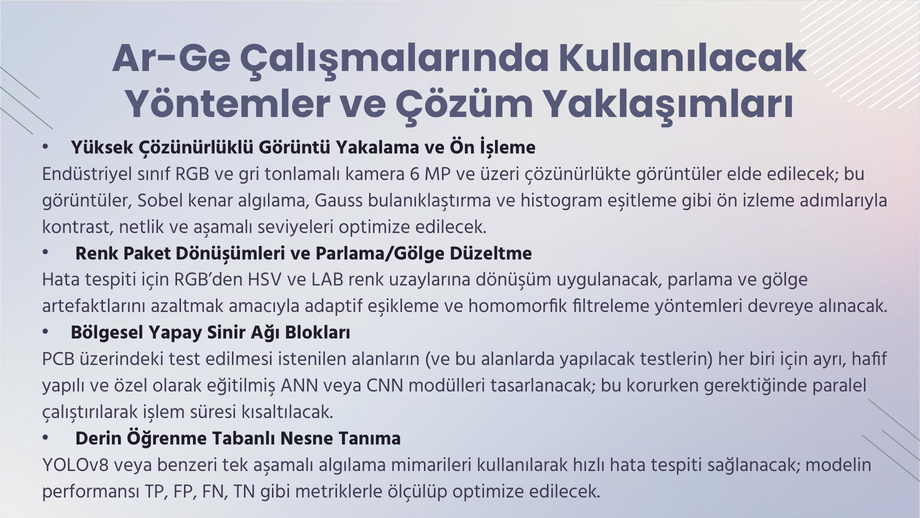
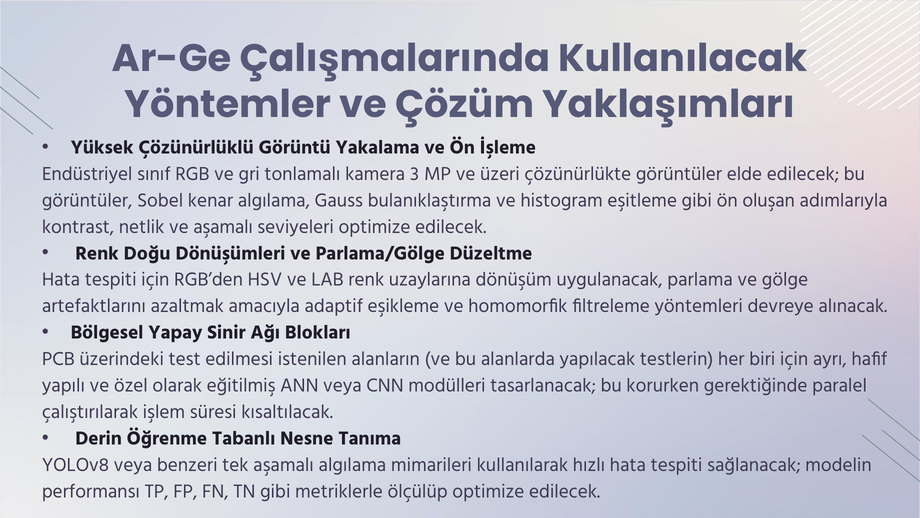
6: 6 -> 3 (415, 174)
izleme: izleme -> oluşan (769, 200)
Paket: Paket -> Doğu (147, 253)
